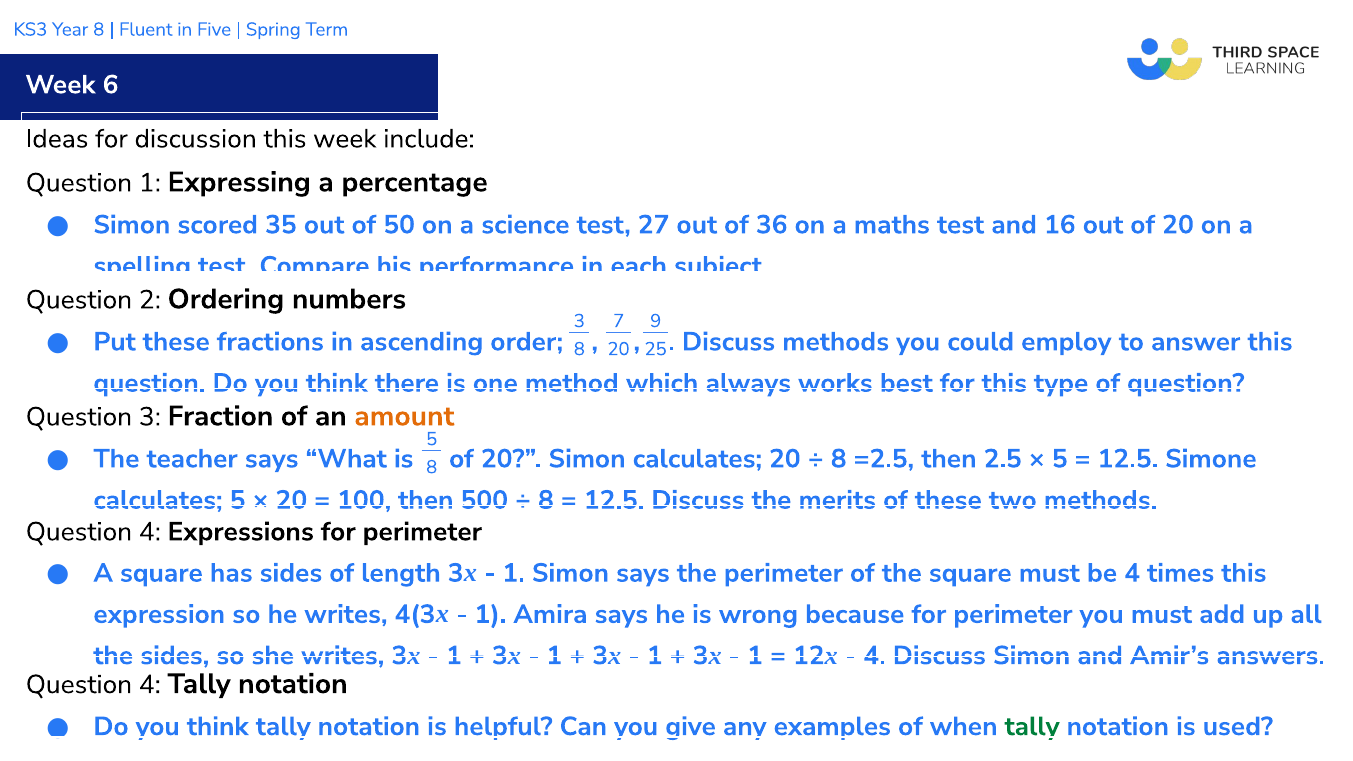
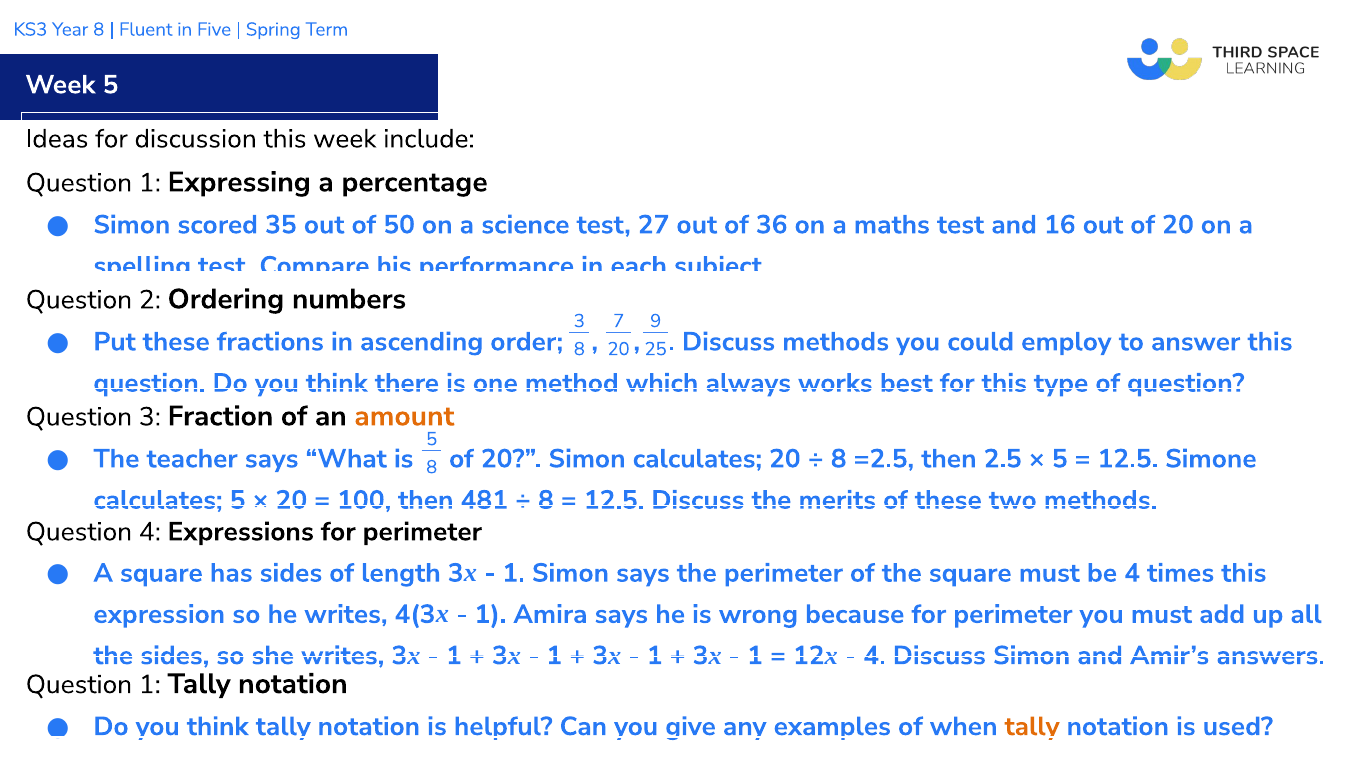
Week 6: 6 -> 5 (111, 85)
500: 500 -> 481 (484, 500)
4: 4 -> 1 (150, 685)
tally colour: green -> orange (1032, 727)
